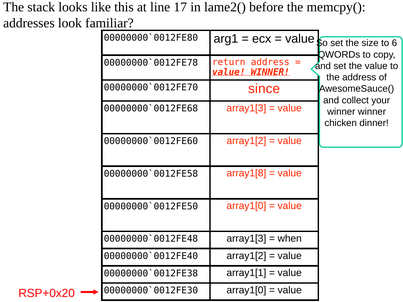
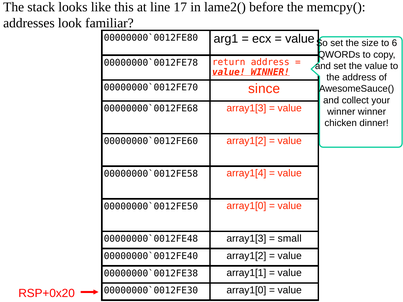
array1[8: array1[8 -> array1[4 (246, 173)
when: when -> small (290, 239)
